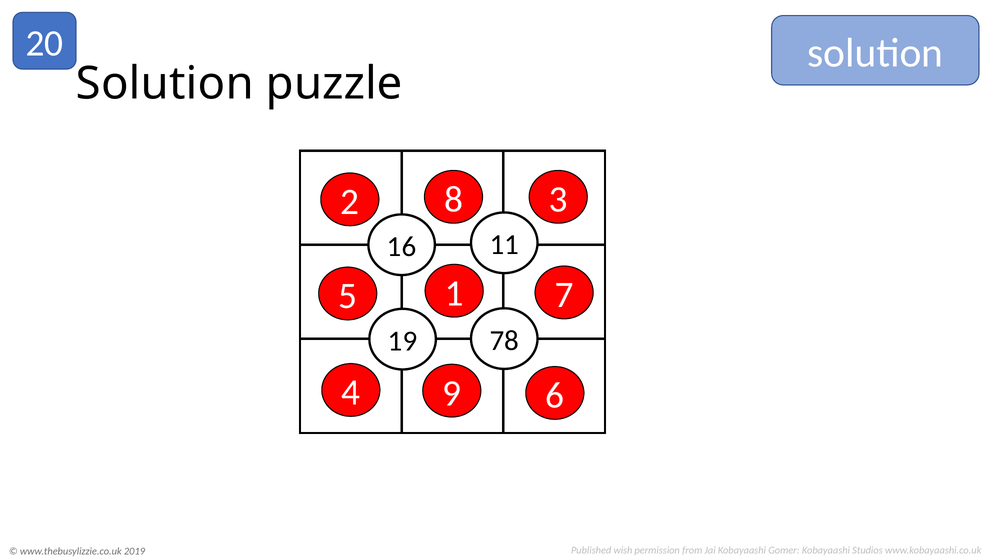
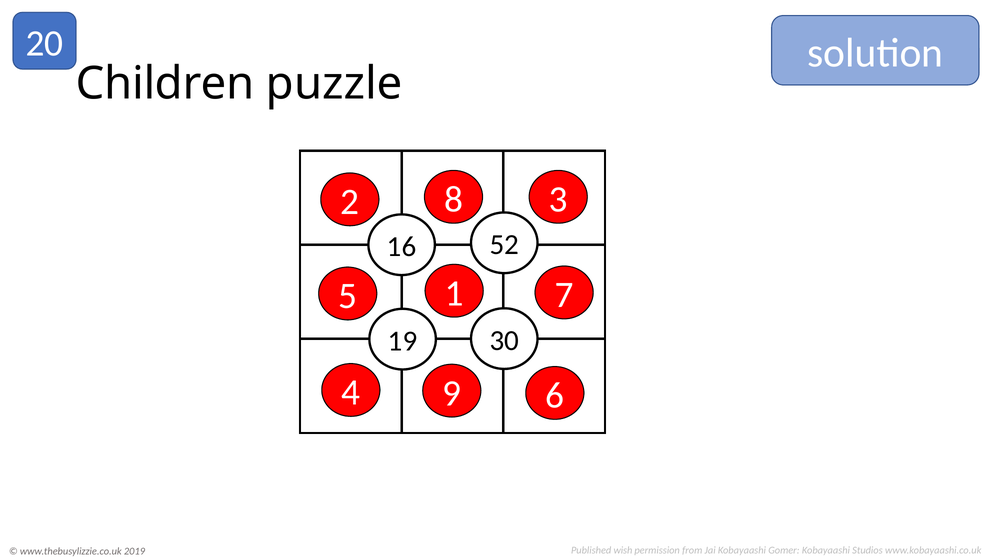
Solution: Solution -> Children (165, 84)
11: 11 -> 52 (504, 245)
78: 78 -> 30 (504, 341)
